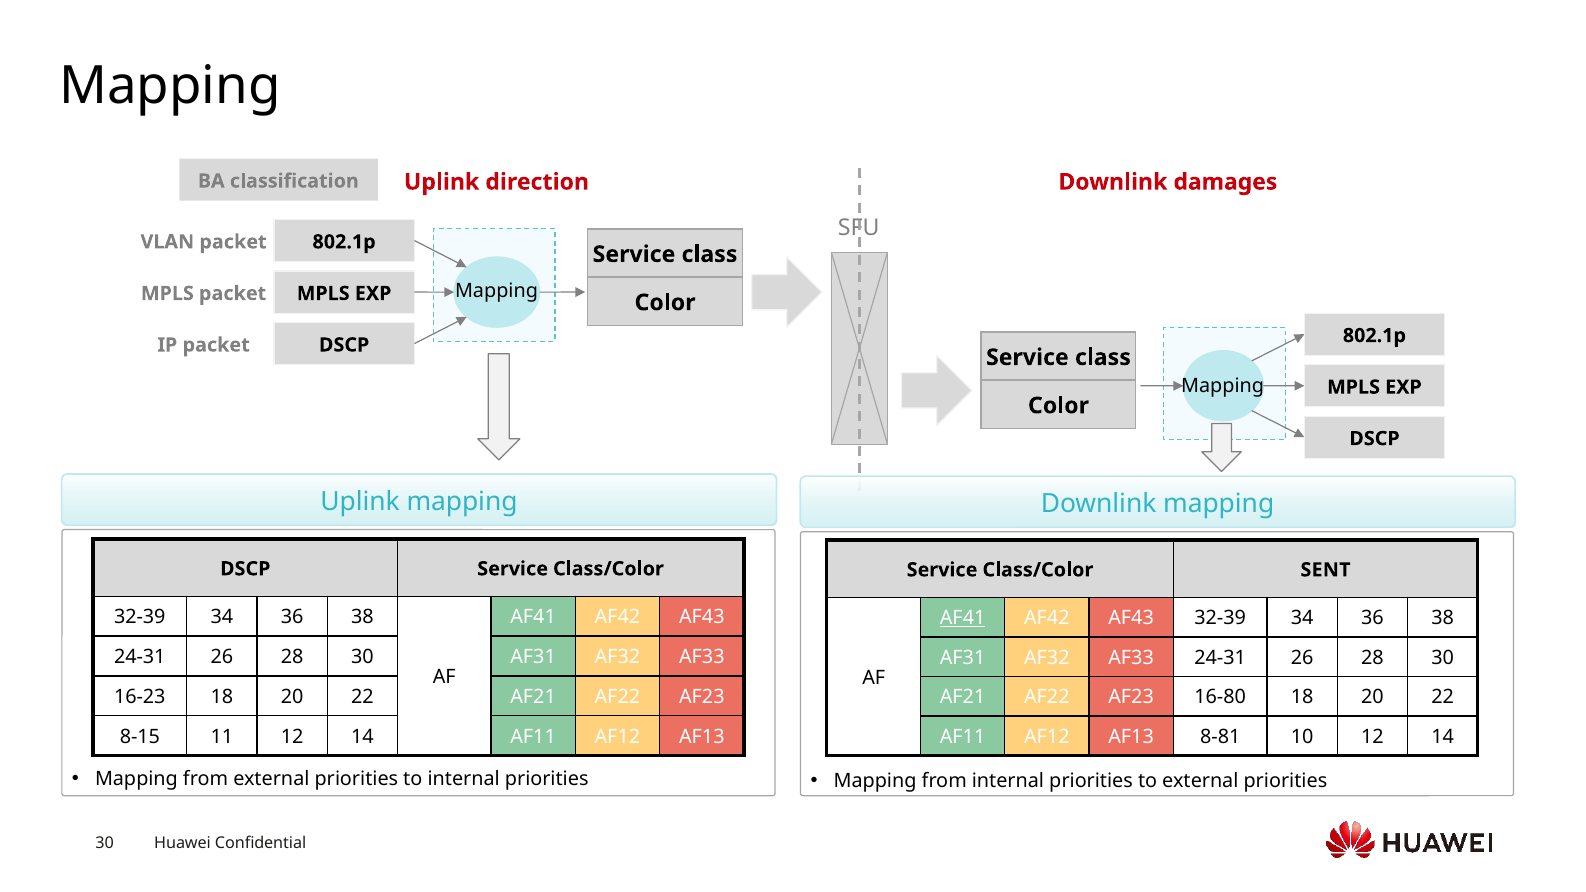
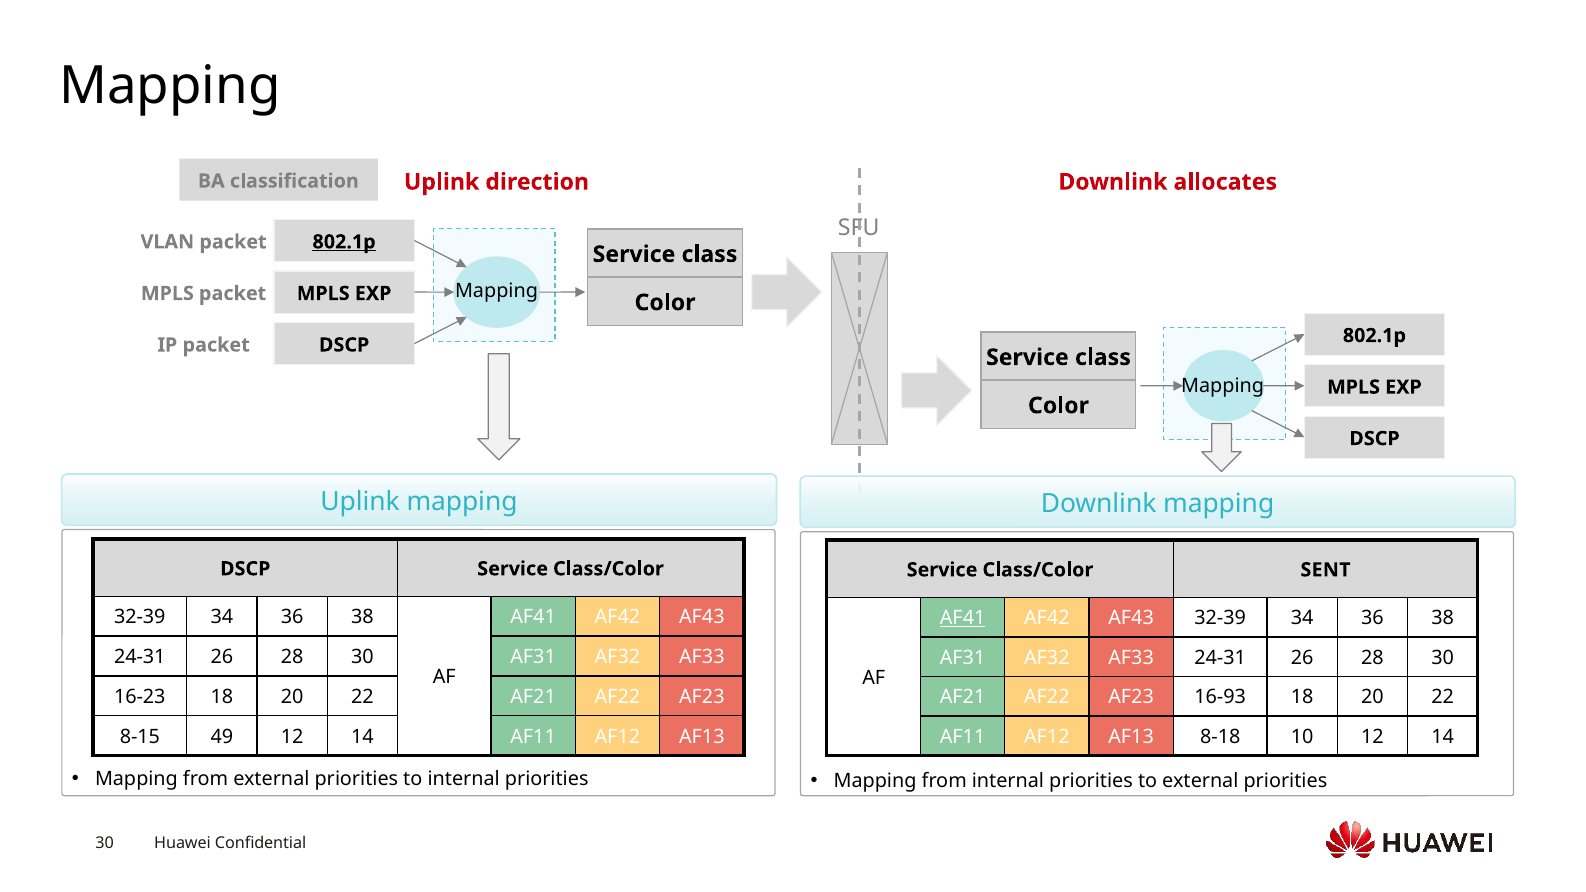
damages: damages -> allocates (1225, 182)
802.1p underline: none -> present (344, 242)
16-80: 16-80 -> 16-93 (1220, 697)
11: 11 -> 49 (222, 737)
8-81: 8-81 -> 8-18 (1220, 737)
